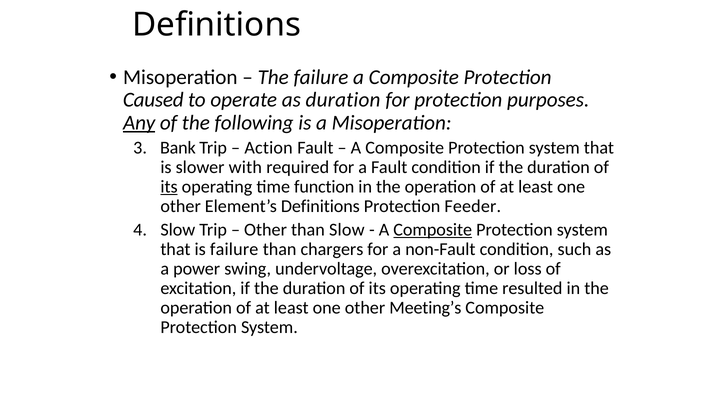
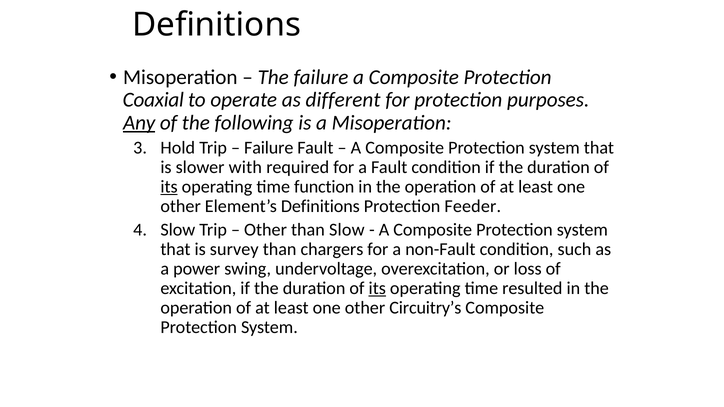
Caused: Caused -> Coaxial (153, 100)
as duration: duration -> different (343, 100)
Bank: Bank -> Hold (178, 148)
Action: Action -> Failure (269, 148)
Composite underline: present -> none (433, 230)
is failure: failure -> survey (234, 249)
its underline: none -> present (377, 288)
Meeting’s: Meeting’s -> Circuitry’s (425, 308)
